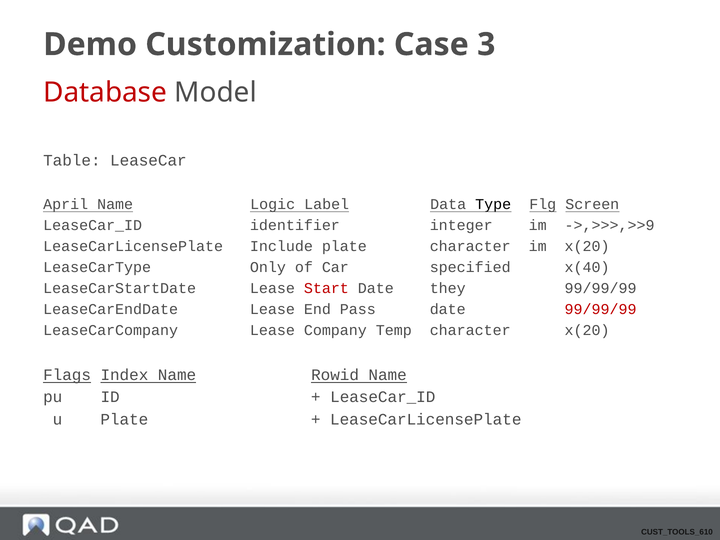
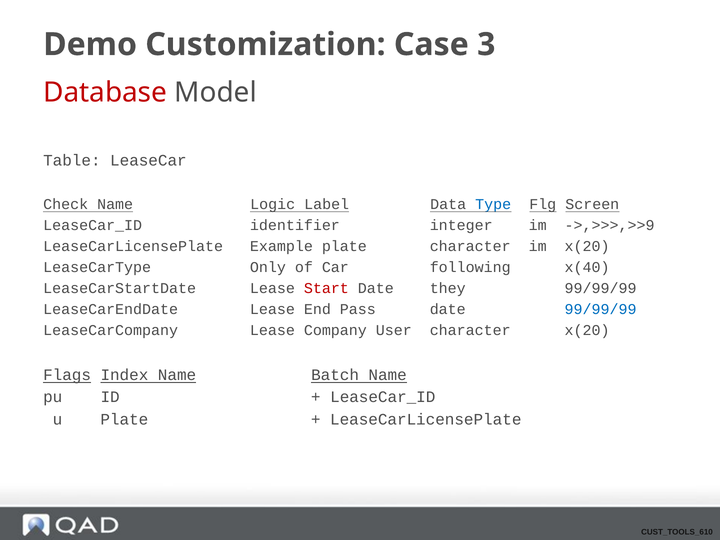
April: April -> Check (66, 205)
Type colour: black -> blue (493, 205)
Include: Include -> Example (281, 247)
specified: specified -> following (470, 268)
99/99/99 colour: red -> blue (601, 310)
Temp: Temp -> User (394, 331)
Rowid: Rowid -> Batch (335, 375)
